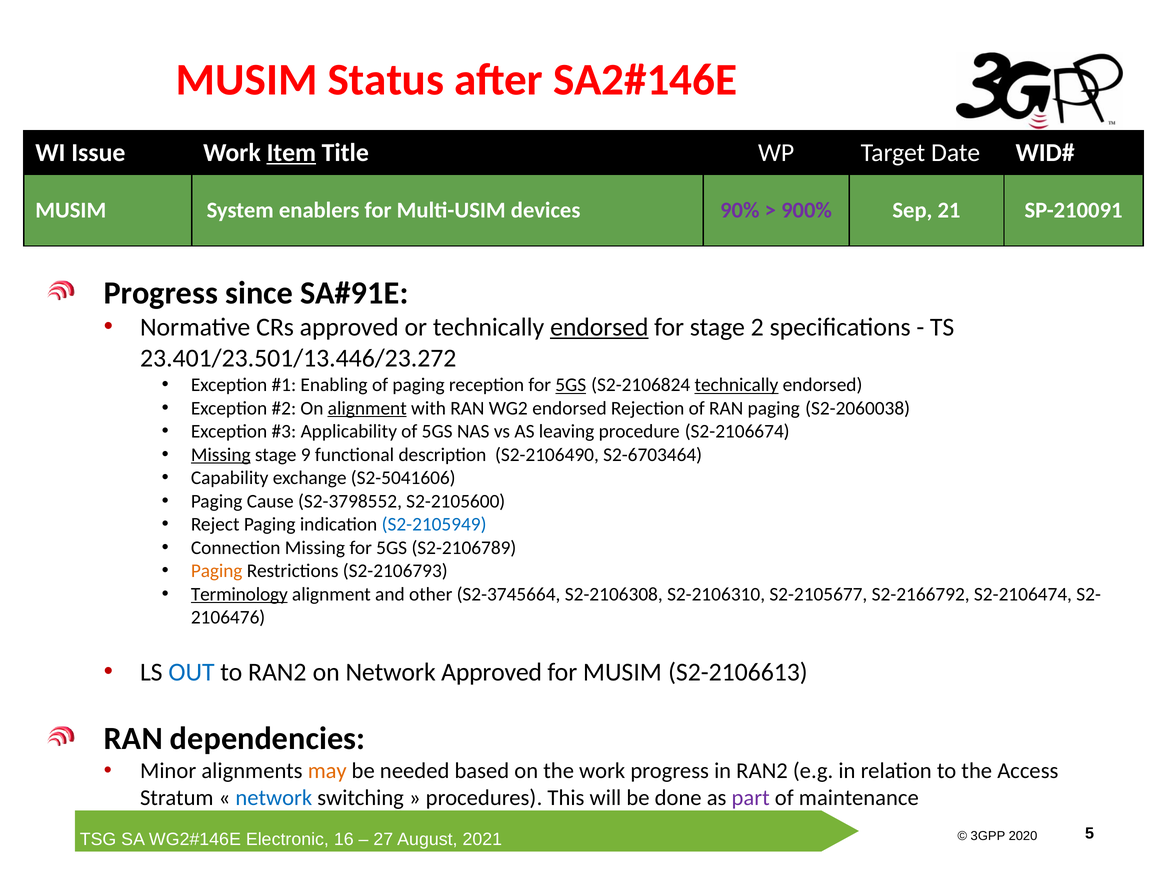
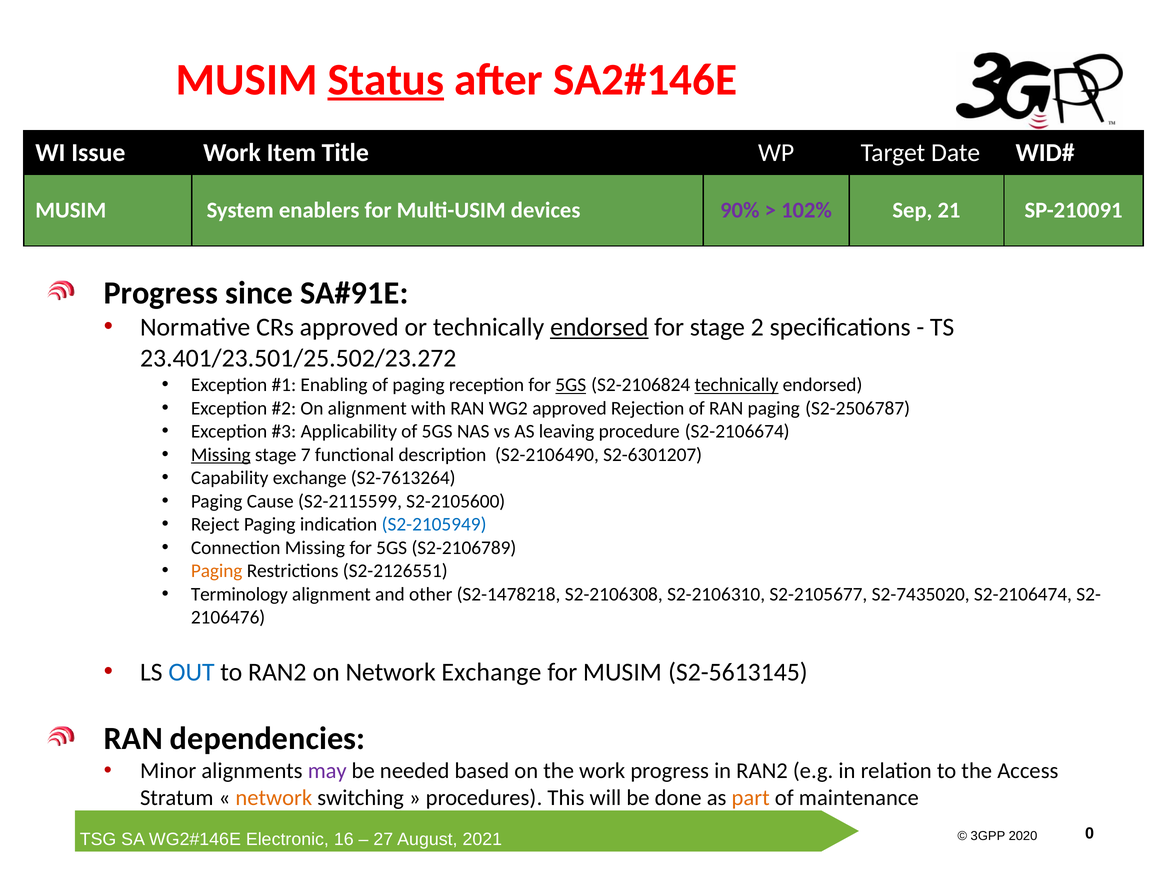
Status underline: none -> present (386, 80)
Item underline: present -> none (291, 153)
900%: 900% -> 102% (807, 210)
23.401/23.501/13.446/23.272: 23.401/23.501/13.446/23.272 -> 23.401/23.501/25.502/23.272 (298, 358)
alignment underline: present -> none (367, 408)
WG2 endorsed: endorsed -> approved (570, 408)
S2-2060038: S2-2060038 -> S2-2506787 (858, 408)
9: 9 -> 7 (306, 455)
S2-6703464: S2-6703464 -> S2-6301207 (653, 455)
S2-5041606: S2-5041606 -> S2-7613264 (403, 478)
S2-3798552: S2-3798552 -> S2-2115599 (350, 501)
S2-2106793: S2-2106793 -> S2-2126551 (395, 571)
Terminology underline: present -> none (239, 594)
S2-3745664: S2-3745664 -> S2-1478218 (508, 594)
S2-2166792: S2-2166792 -> S2-7435020 (921, 594)
Network Approved: Approved -> Exchange (491, 672)
S2-2106613: S2-2106613 -> S2-5613145 (738, 672)
may colour: orange -> purple (327, 770)
network colour: blue -> orange (274, 798)
part colour: purple -> orange (751, 798)
5: 5 -> 0 (1089, 833)
